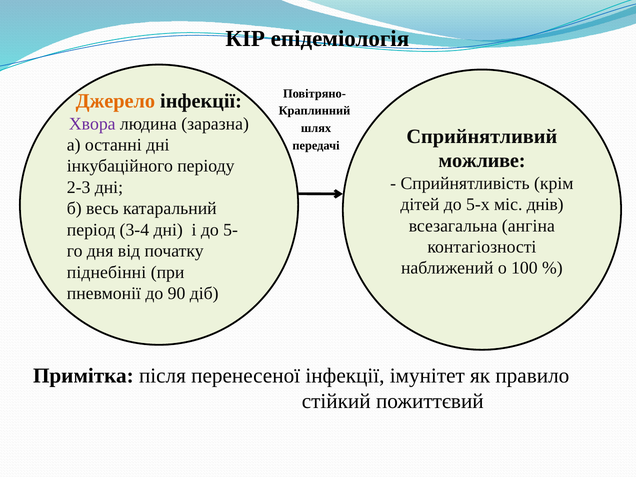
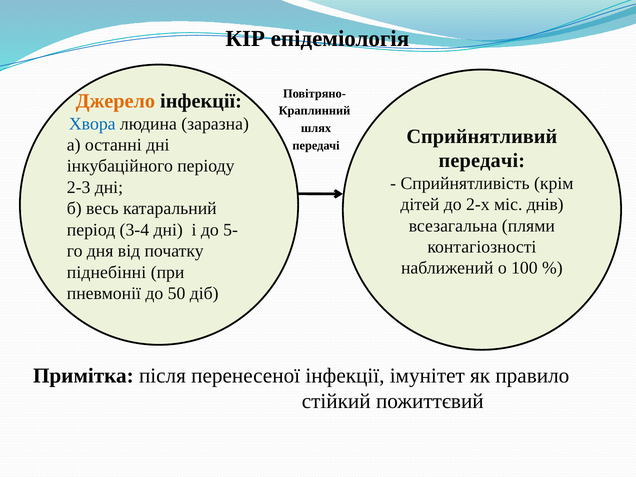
Хвора colour: purple -> blue (92, 124)
можливе: можливе -> передачі (482, 161)
5-х: 5-х -> 2-х (478, 204)
ангіна: ангіна -> плями (528, 226)
90: 90 -> 50 (177, 293)
